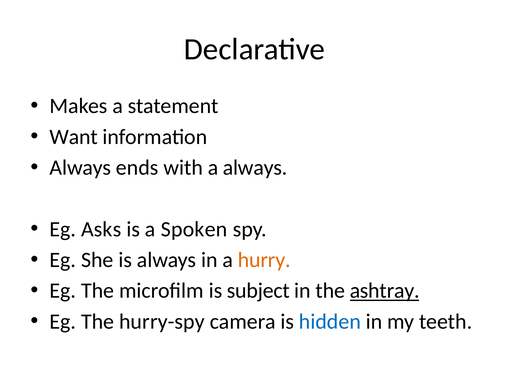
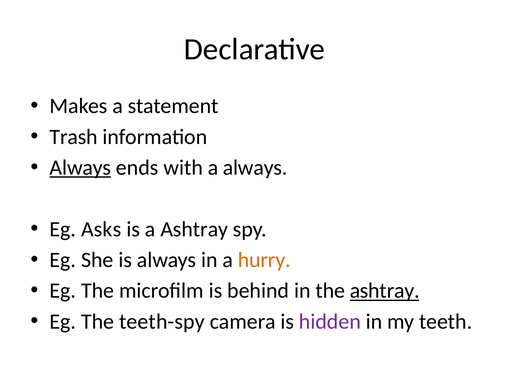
Want: Want -> Trash (74, 137)
Always underline: none -> present (80, 168)
a Spoken: Spoken -> Ashtray (194, 230)
subject: subject -> behind (258, 291)
hurry-spy: hurry-spy -> teeth-spy (162, 322)
hidden colour: blue -> purple (330, 322)
